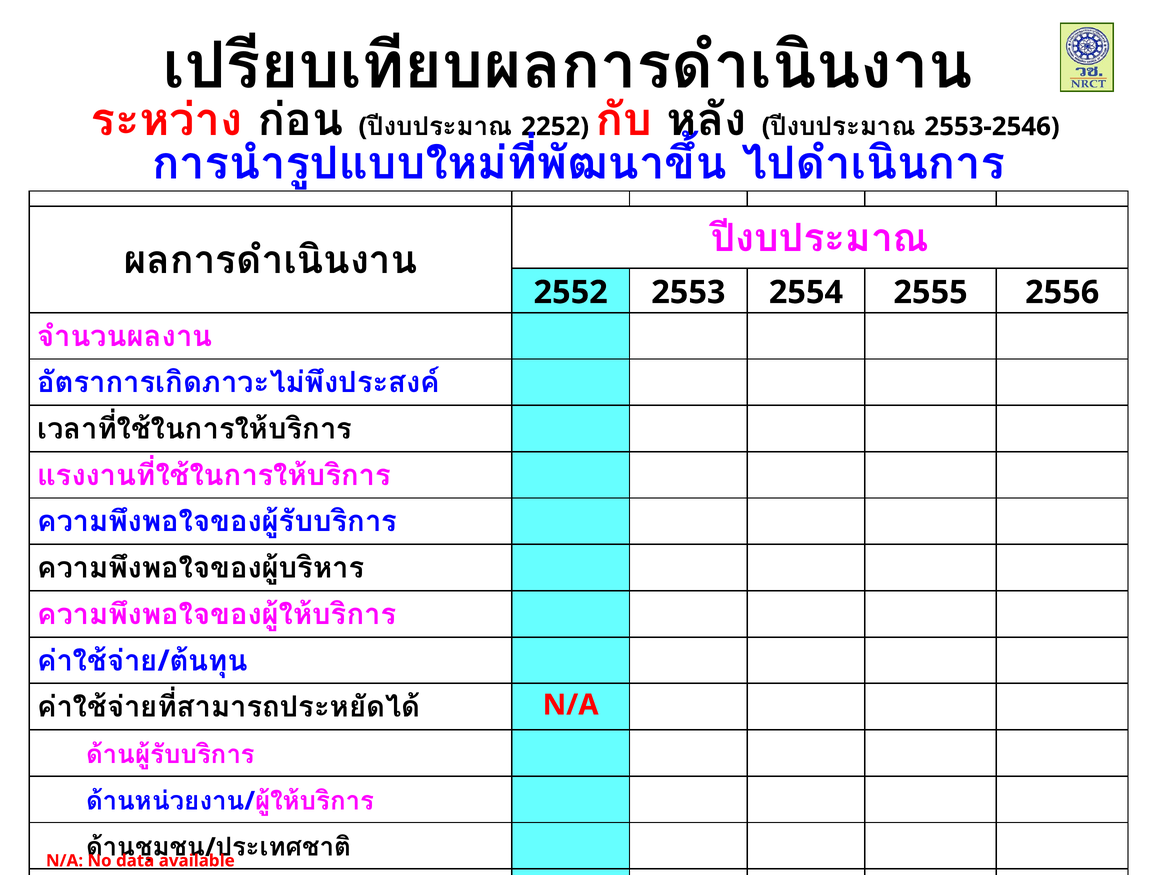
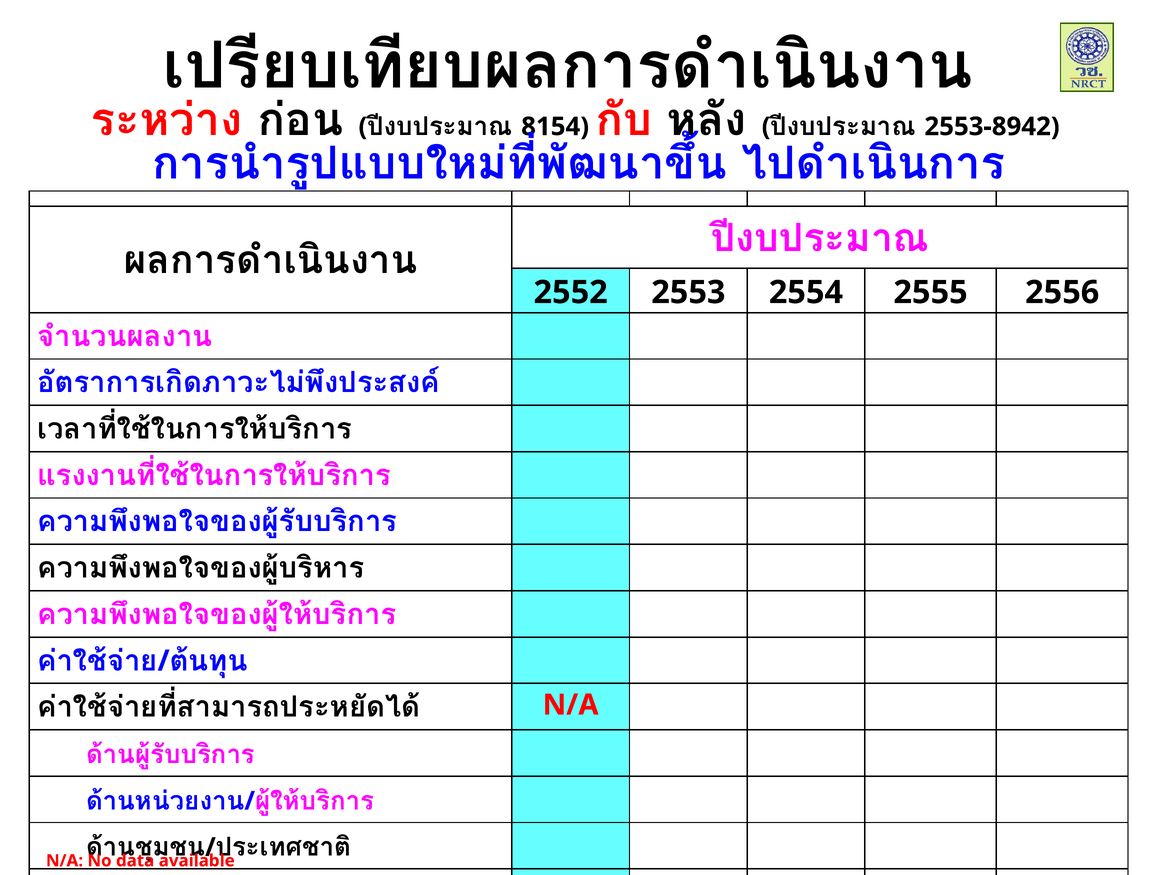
2252: 2252 -> 8154 (555, 127)
2553-2546: 2553-2546 -> 2553-8942 (992, 127)
